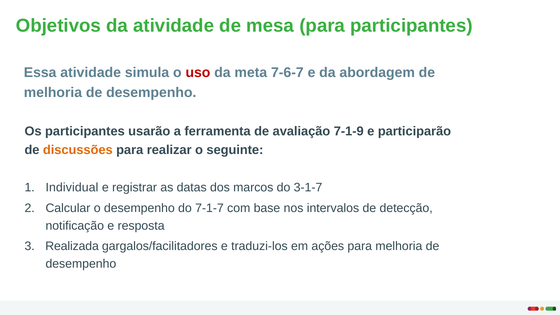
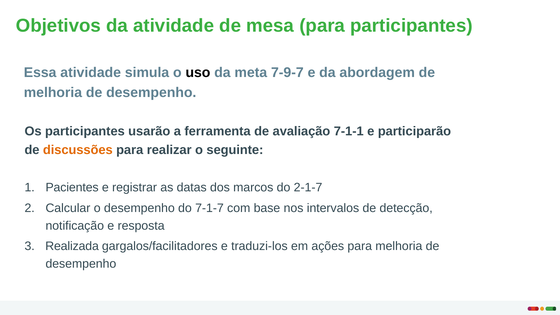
uso colour: red -> black (198, 72)
7-6-7: 7-6-7 -> 7-9-7 (287, 72)
7-1-9: 7-1-9 -> 7-1-1 (349, 131)
Individual: Individual -> Pacientes (72, 187)
3-1-7: 3-1-7 -> 2-1-7 (308, 187)
